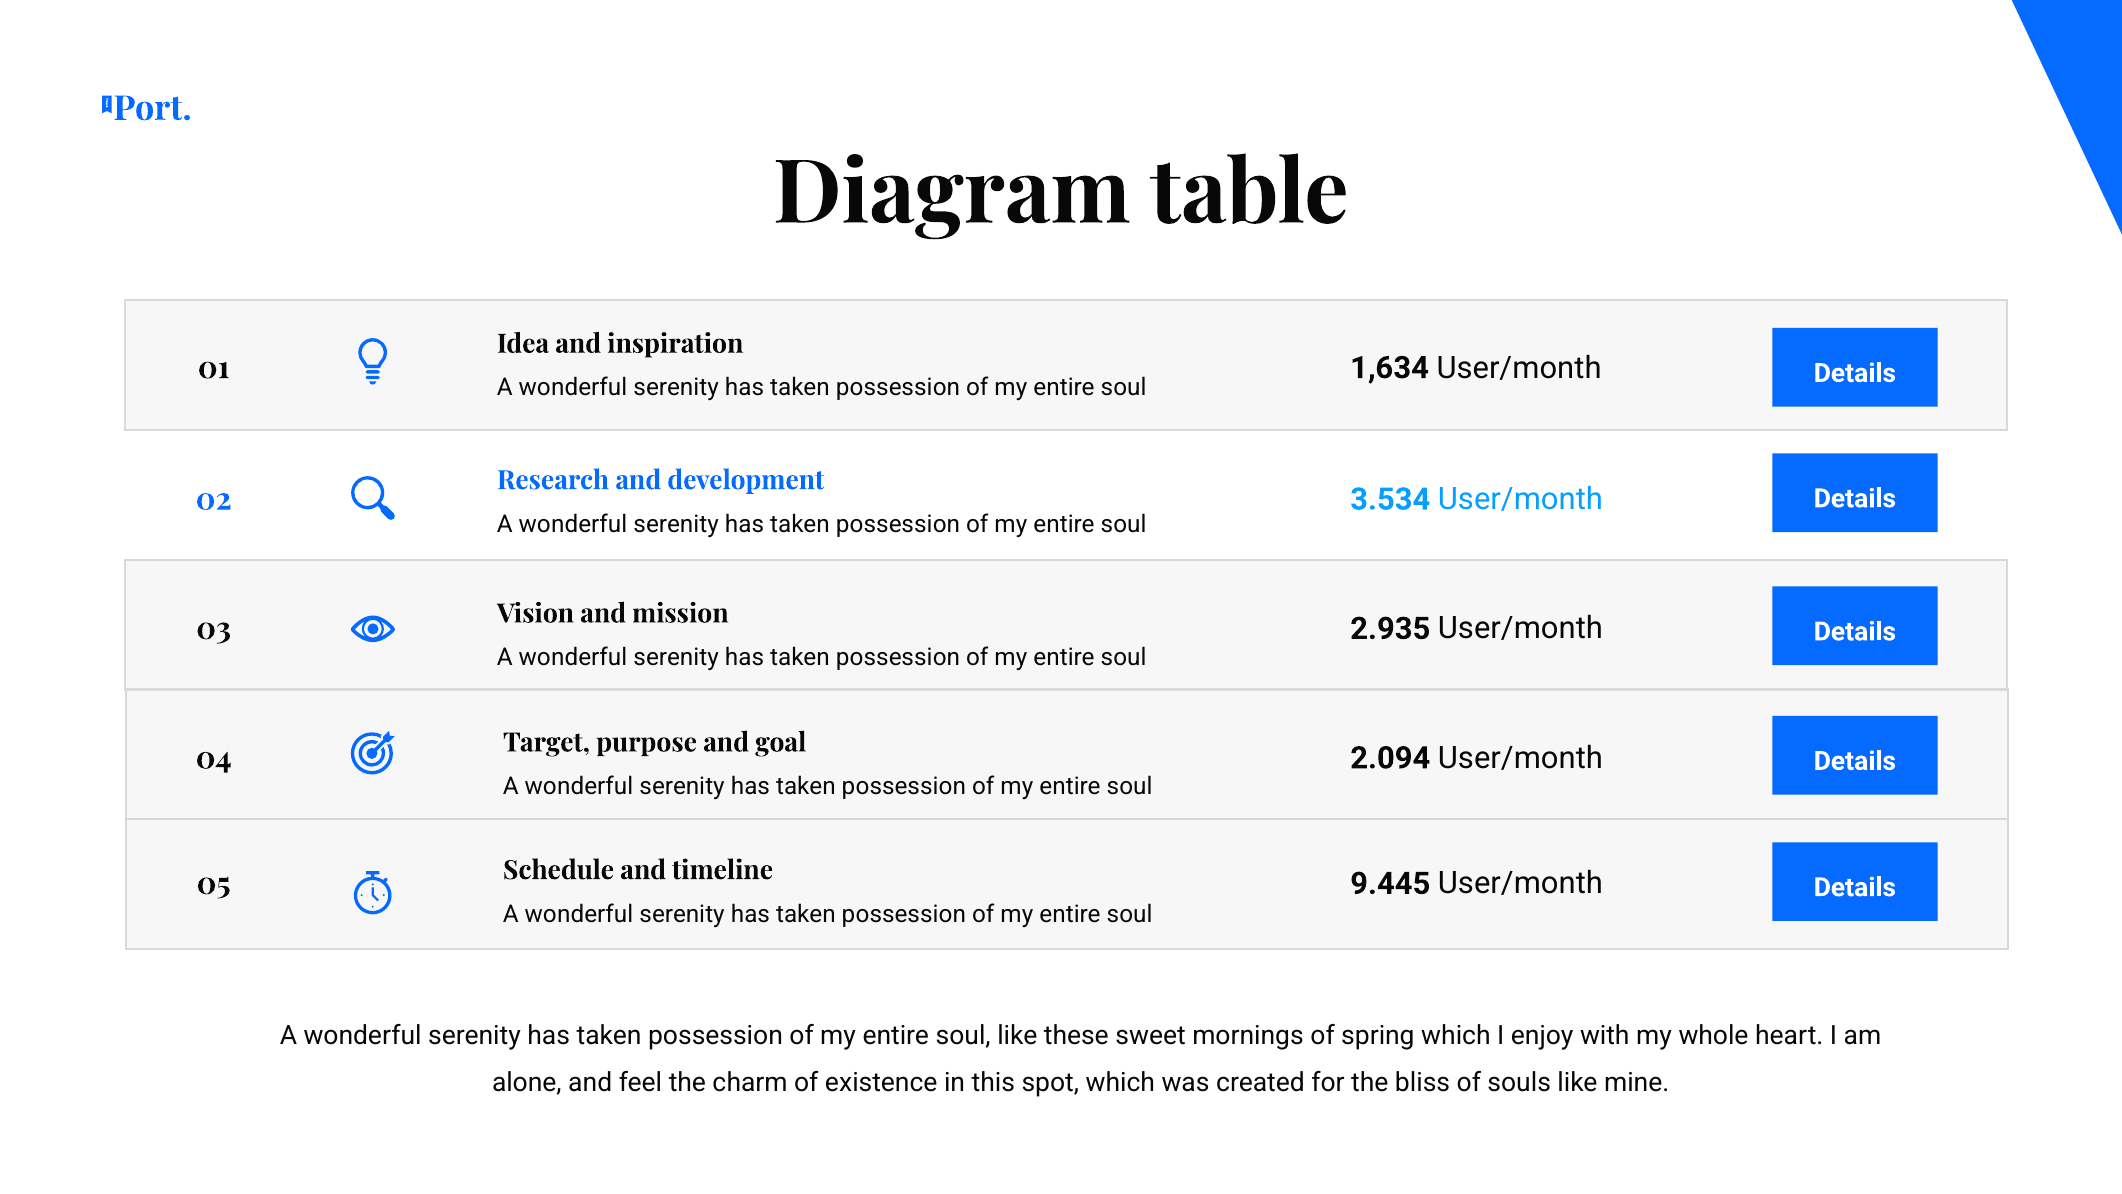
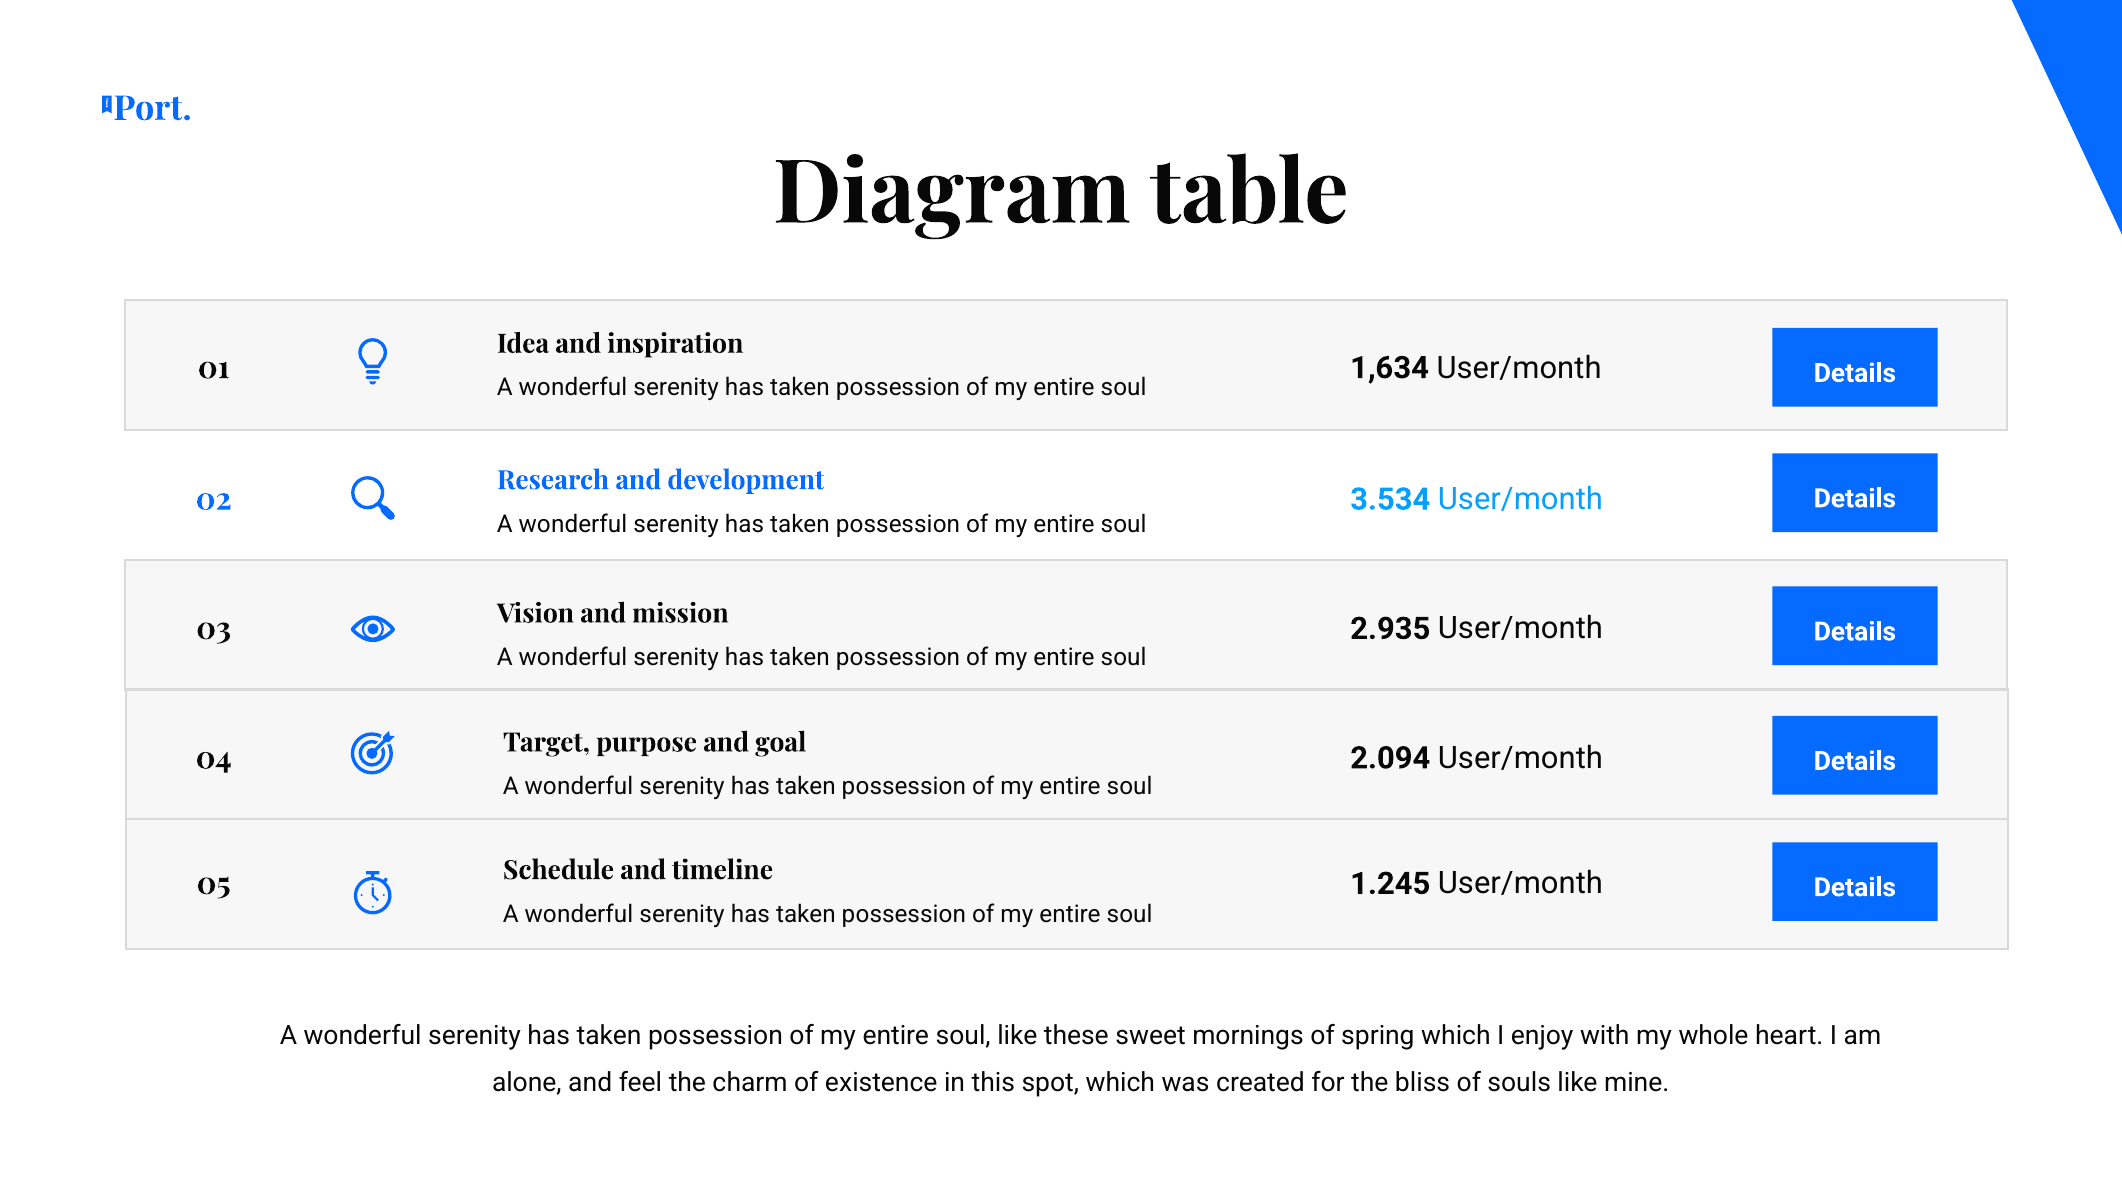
9.445: 9.445 -> 1.245 (1390, 883)
